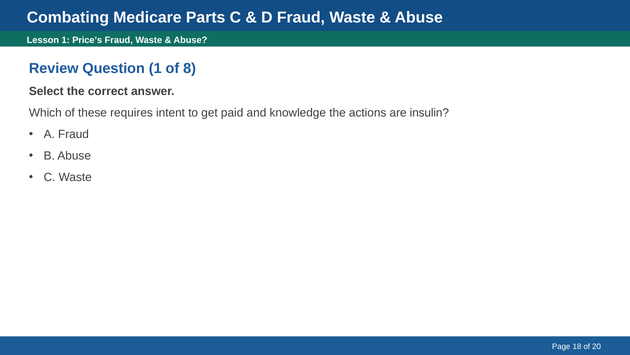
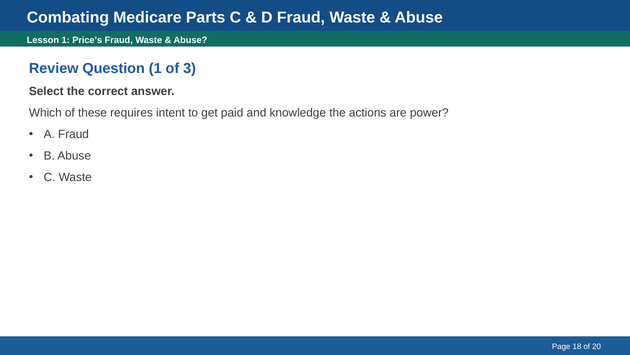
8: 8 -> 3 (190, 68)
insulin: insulin -> power (429, 113)
